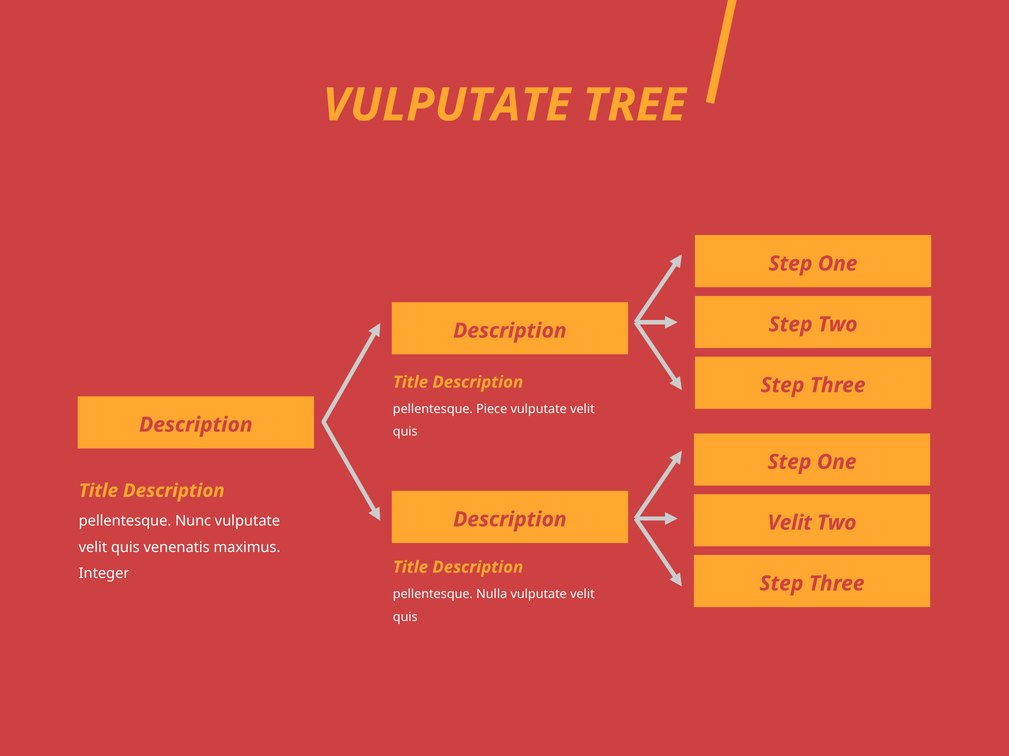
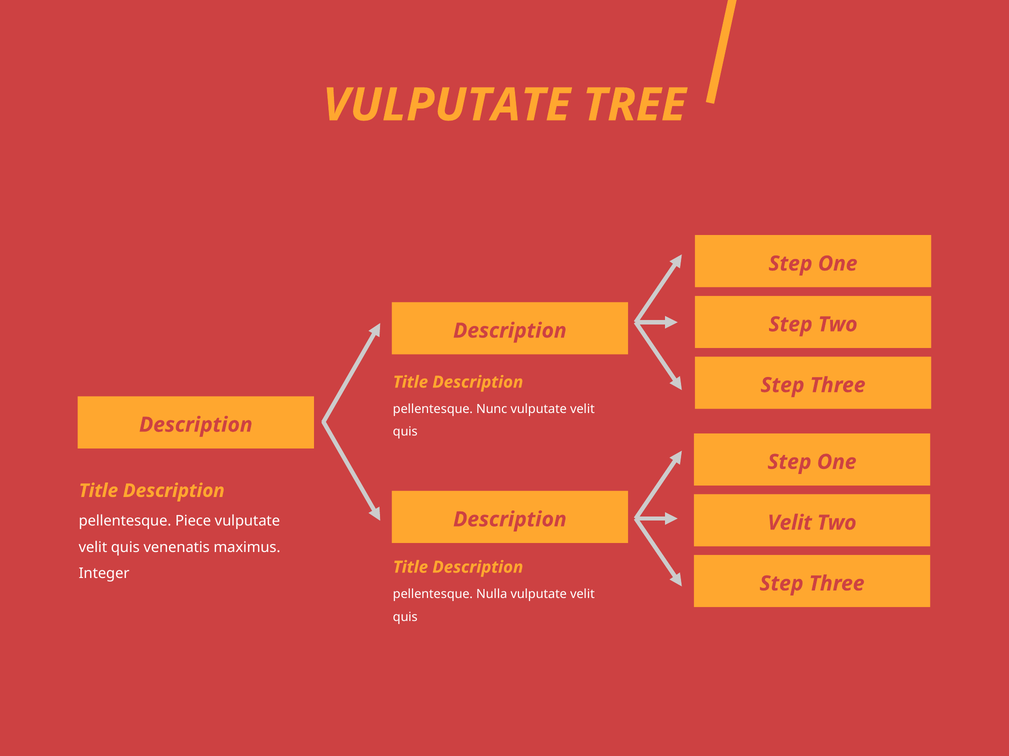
Piece: Piece -> Nunc (492, 409)
Nunc: Nunc -> Piece (193, 521)
